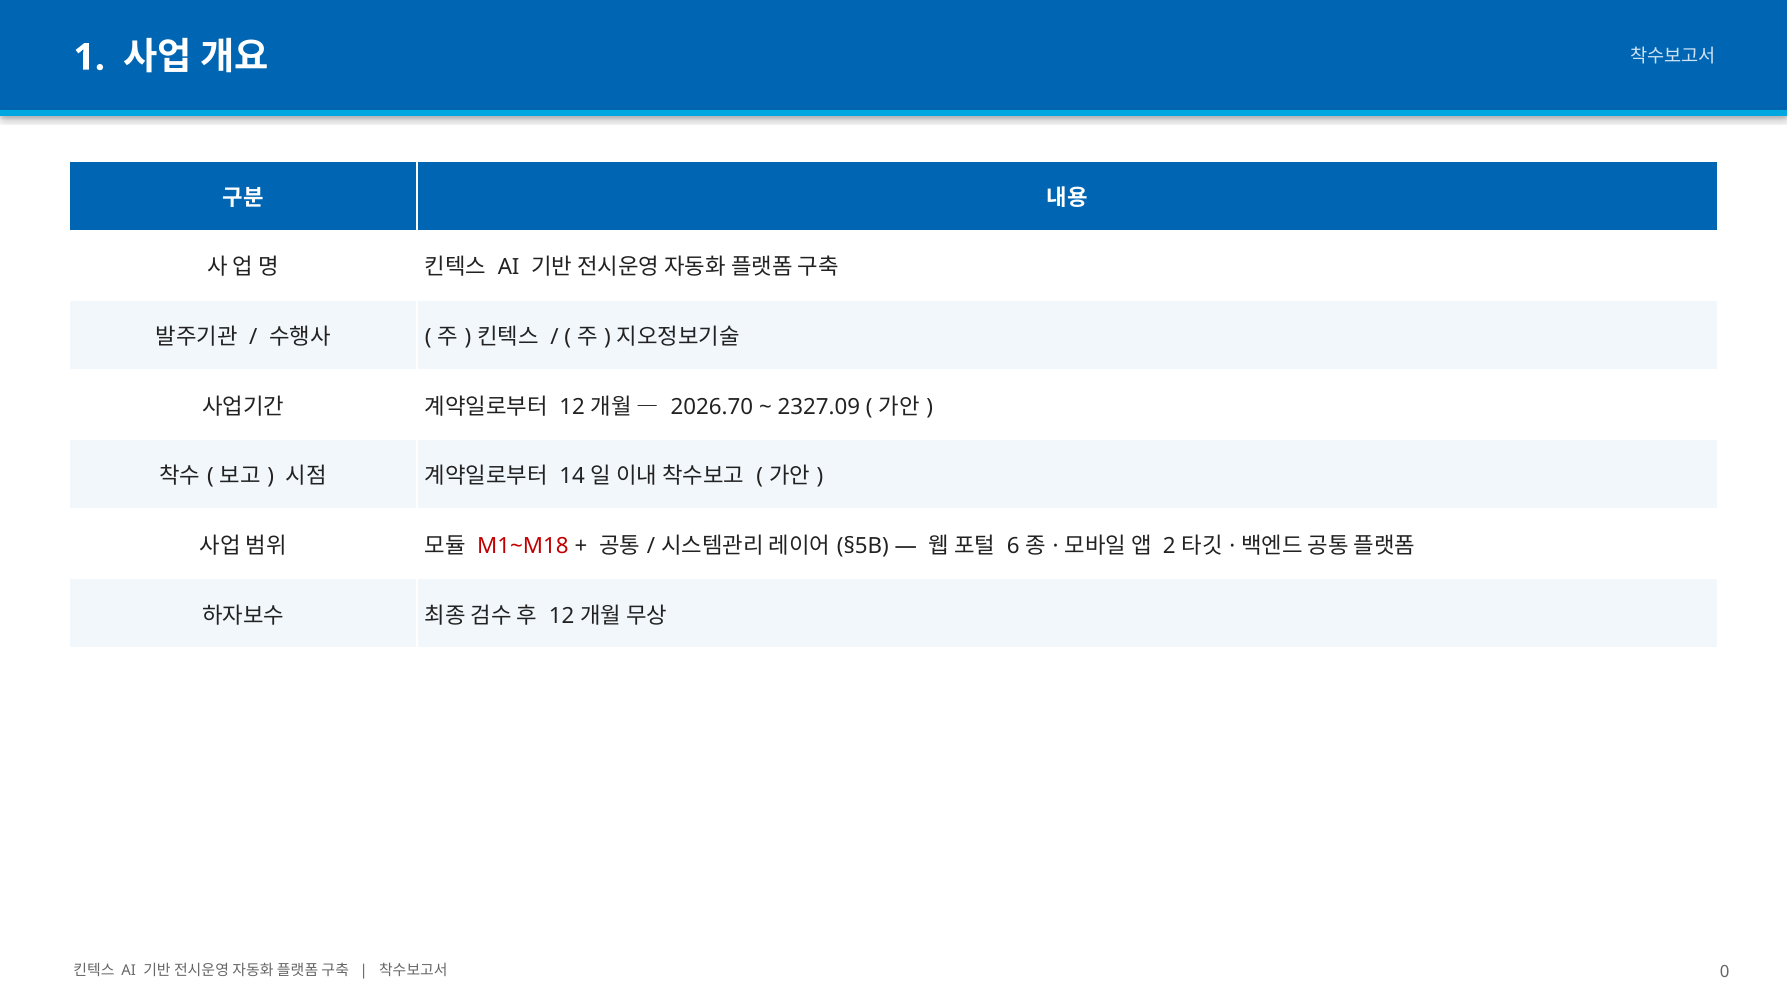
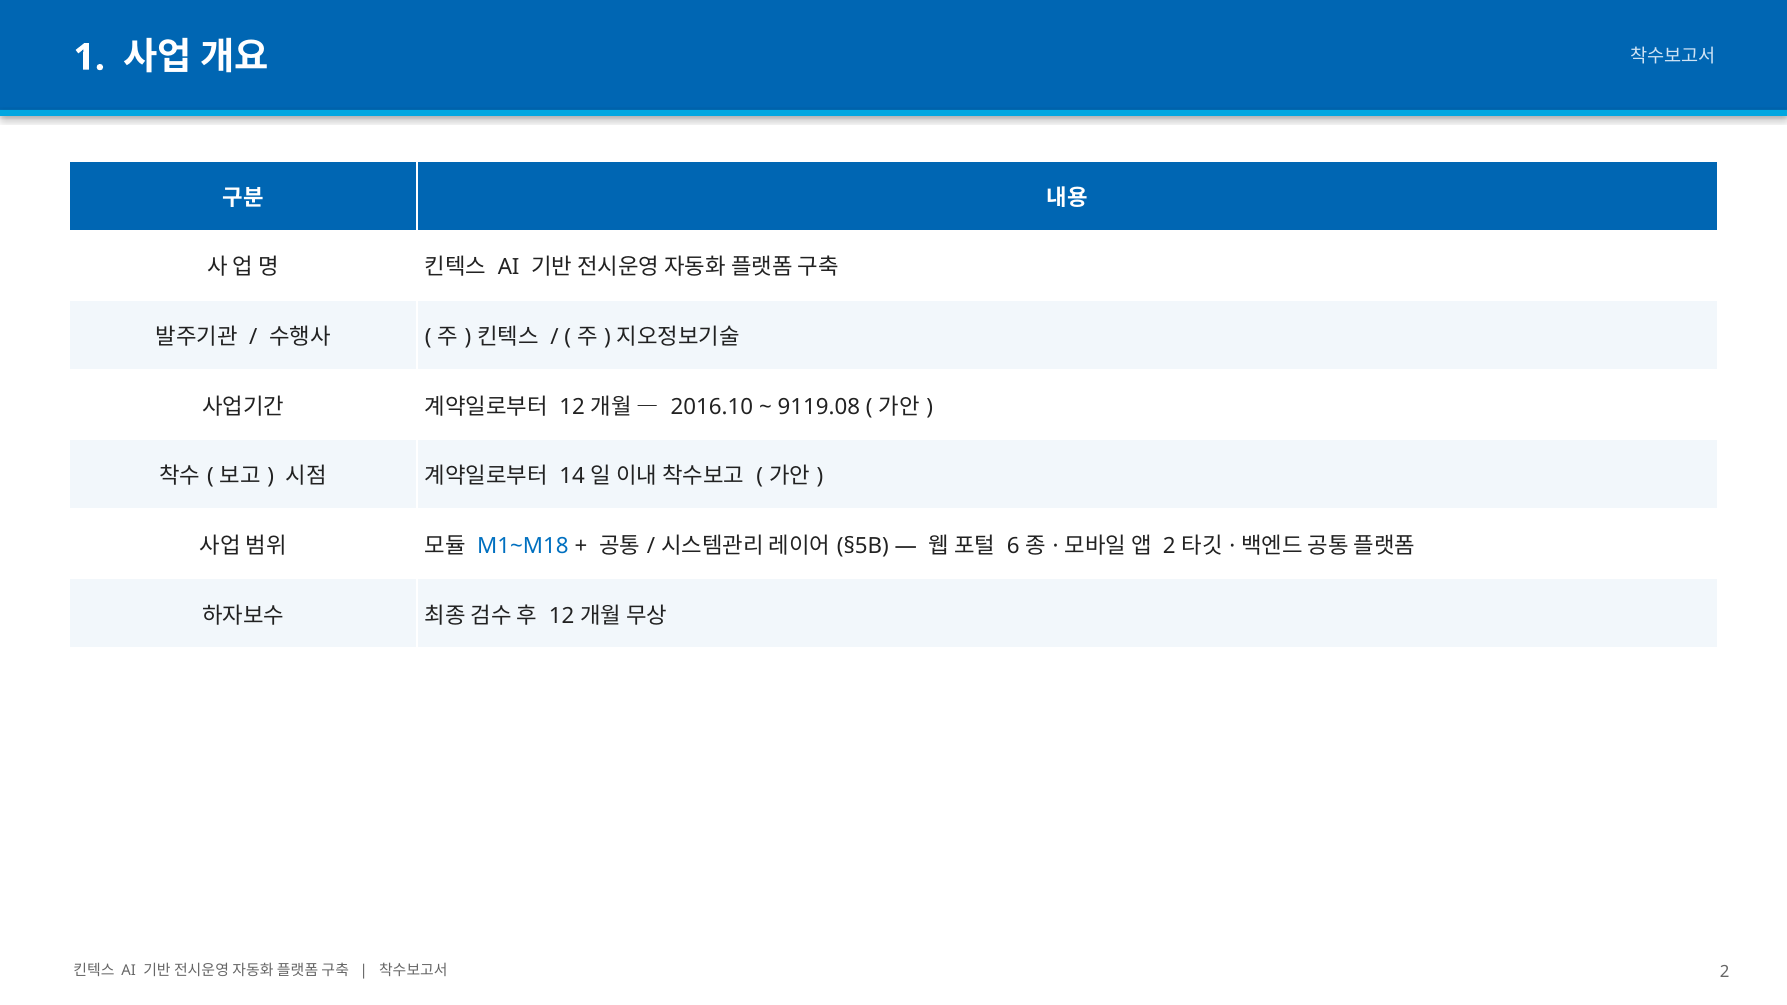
2026.70: 2026.70 -> 2016.10 (712, 407)
2327.09: 2327.09 -> 9119.08 (819, 407)
M1~M18 colour: red -> blue (523, 546)
0: 0 -> 2 (1725, 972)
